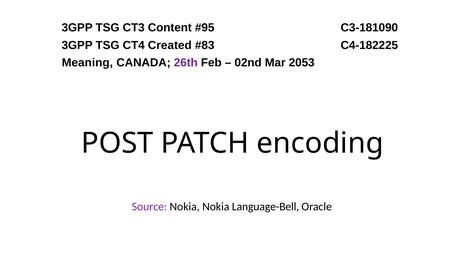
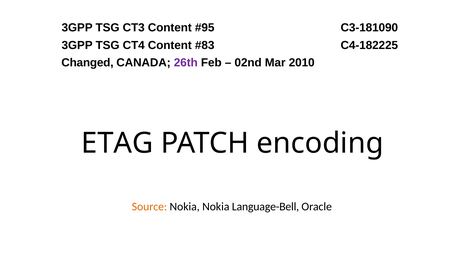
CT4 Created: Created -> Content (170, 45)
Meaning: Meaning -> Changed (87, 62)
2053: 2053 -> 2010 (302, 62)
POST: POST -> ETAG (117, 143)
Source colour: purple -> orange (149, 206)
